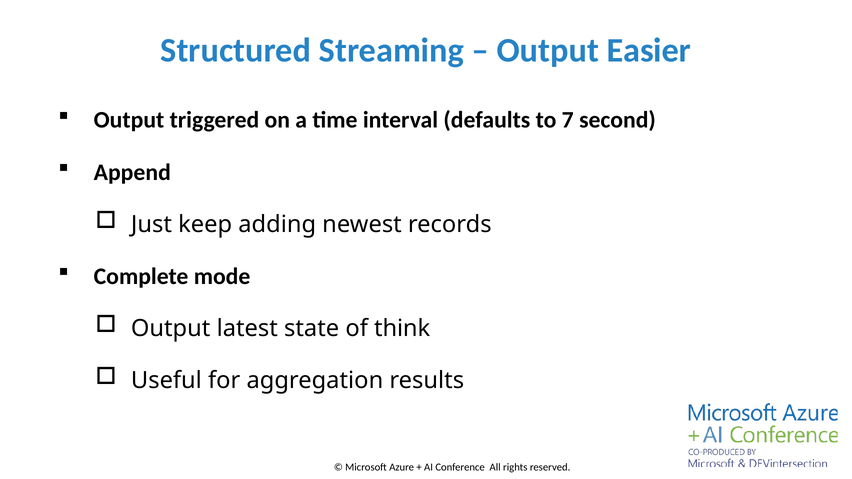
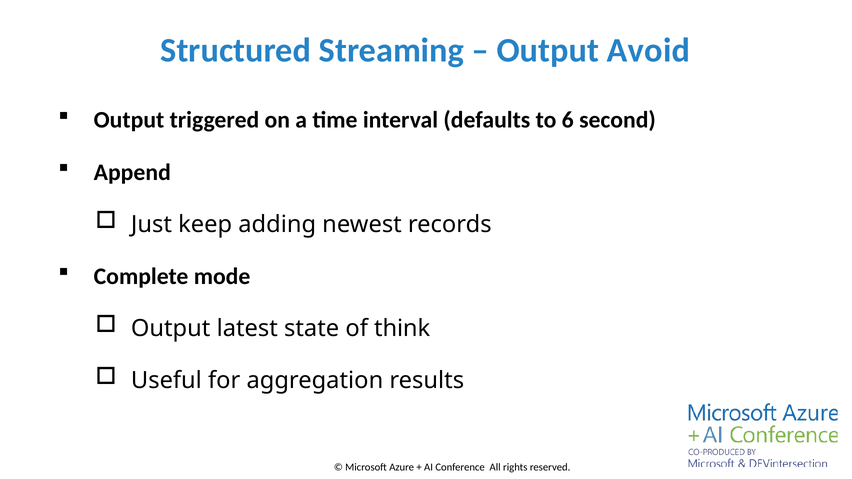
Easier: Easier -> Avoid (649, 50)
7: 7 -> 6 (568, 120)
